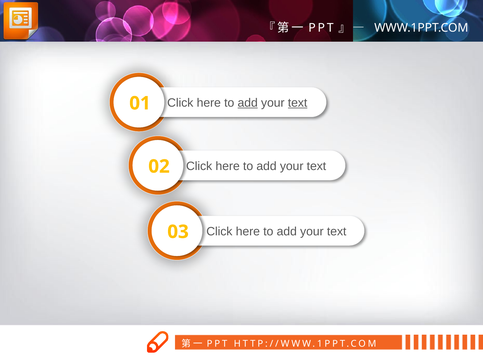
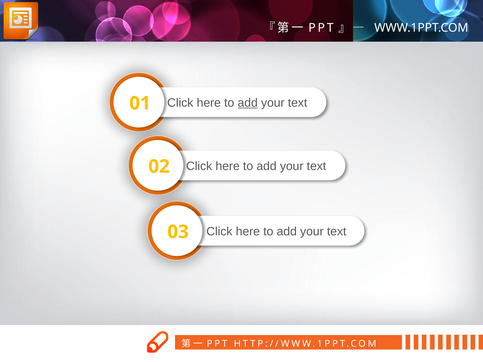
text underline: present -> none (298, 103)
